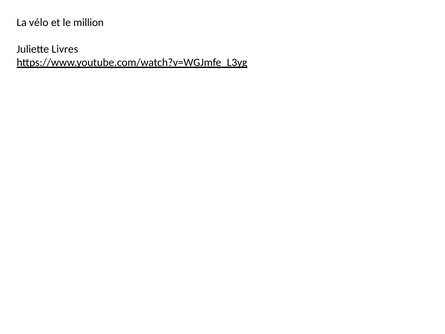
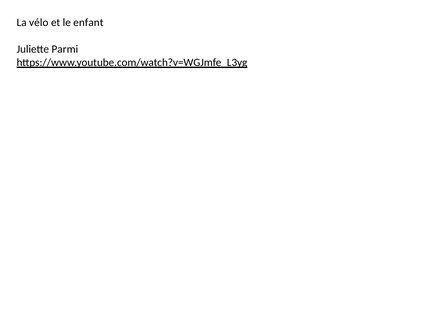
million: million -> enfant (88, 22)
Livres: Livres -> Parmi (65, 49)
